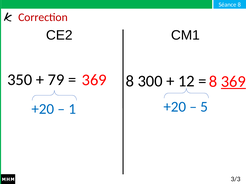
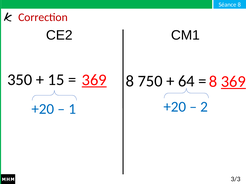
79: 79 -> 15 (56, 80)
369 underline: none -> present (94, 80)
300: 300 -> 750 (150, 81)
12: 12 -> 64 (186, 81)
5: 5 -> 2 (204, 107)
